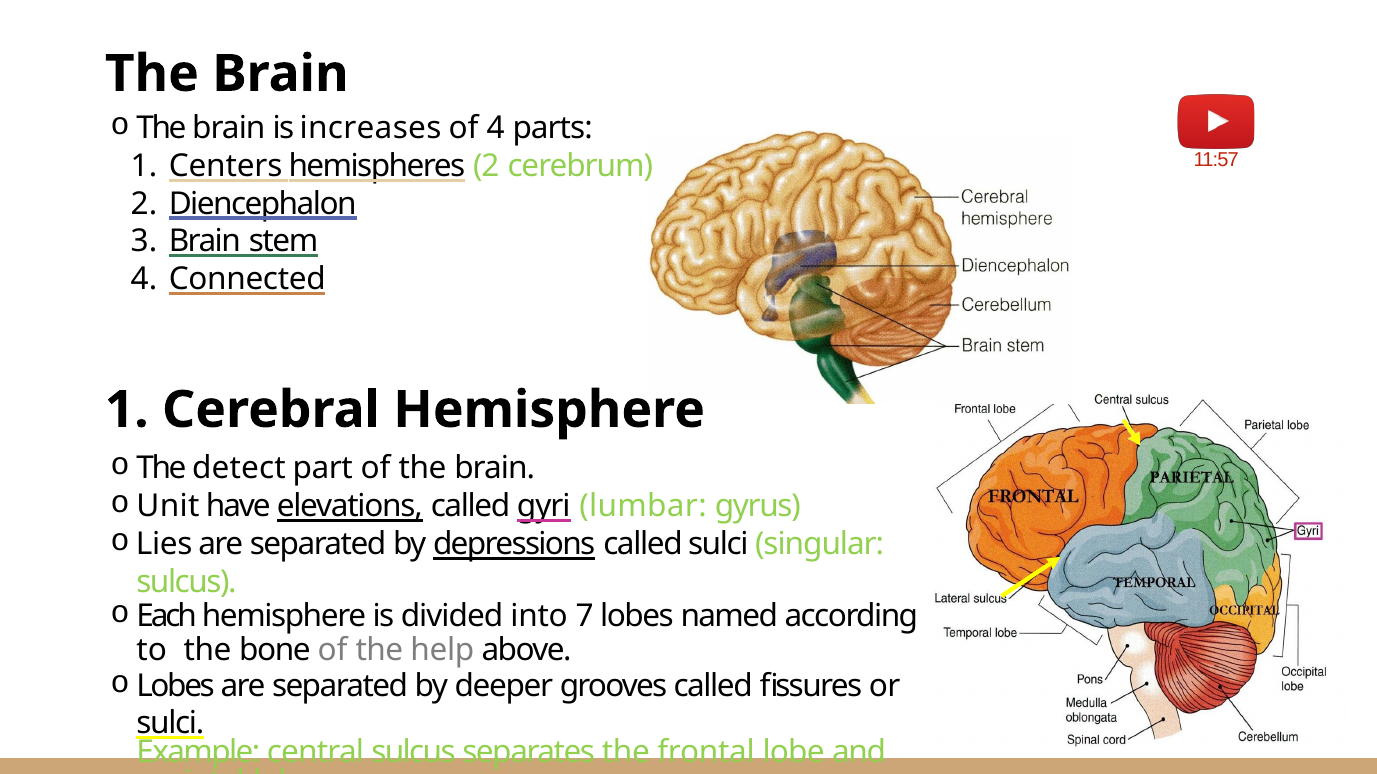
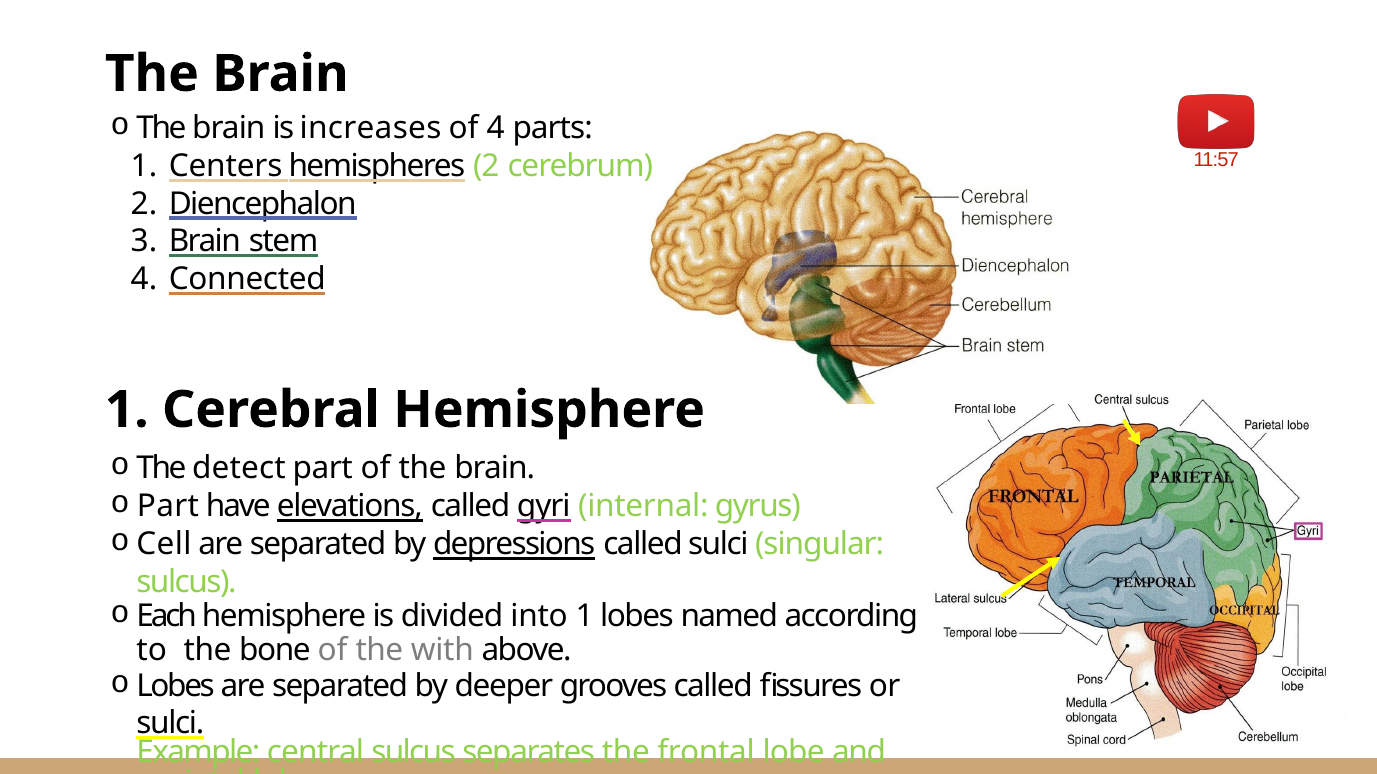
Unit: Unit -> Part (168, 507)
lumbar: lumbar -> internal (643, 507)
Lies: Lies -> Cell (164, 544)
into 7: 7 -> 1 (585, 616)
help: help -> with (442, 651)
